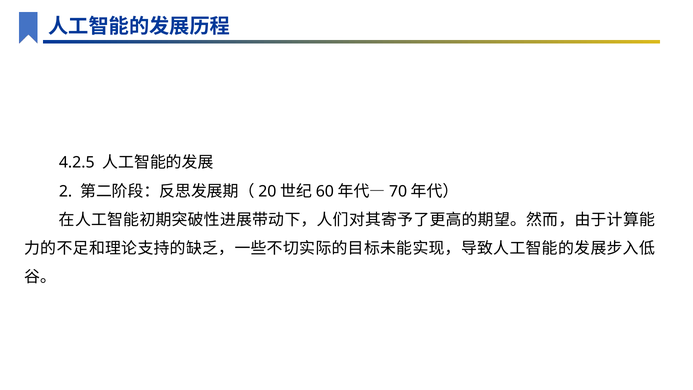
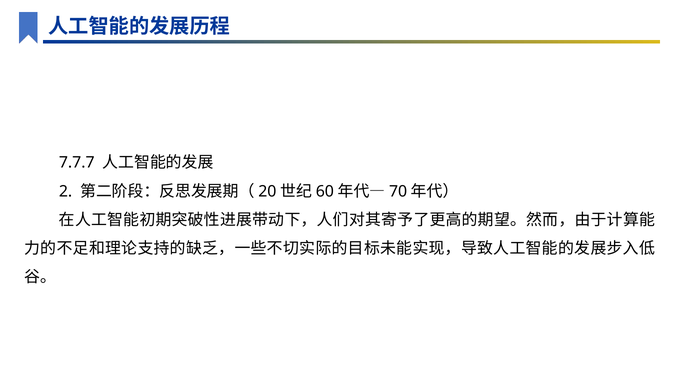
4.2.5: 4.2.5 -> 7.7.7 (77, 163)
